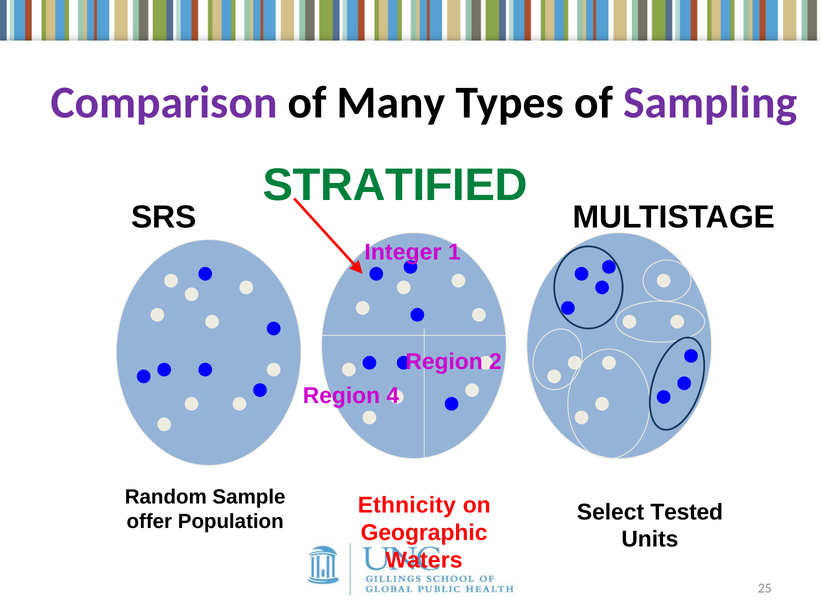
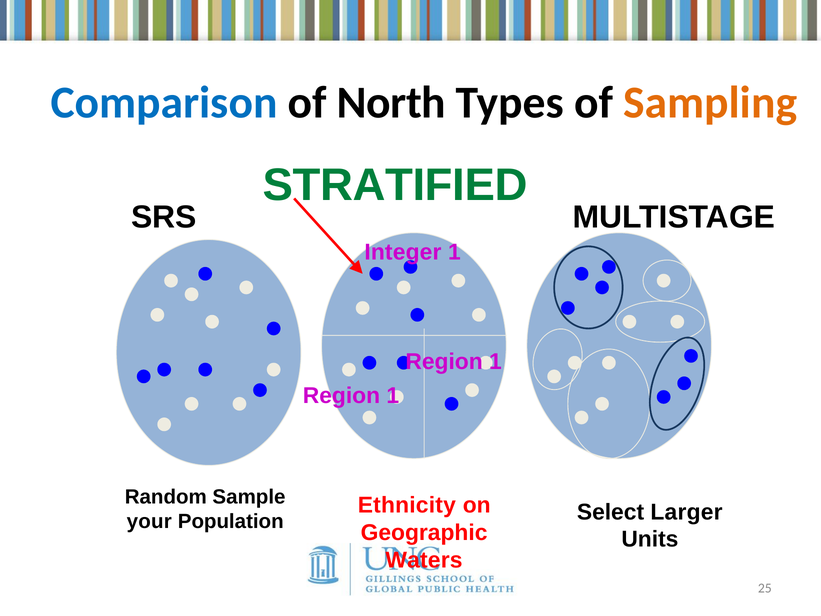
Comparison colour: purple -> blue (164, 102)
Many: Many -> North (391, 102)
Sampling colour: purple -> orange (710, 102)
2: 2 -> 1 (495, 361)
4: 4 -> 1 (393, 396)
Tested: Tested -> Larger (687, 512)
offer: offer -> your (149, 521)
